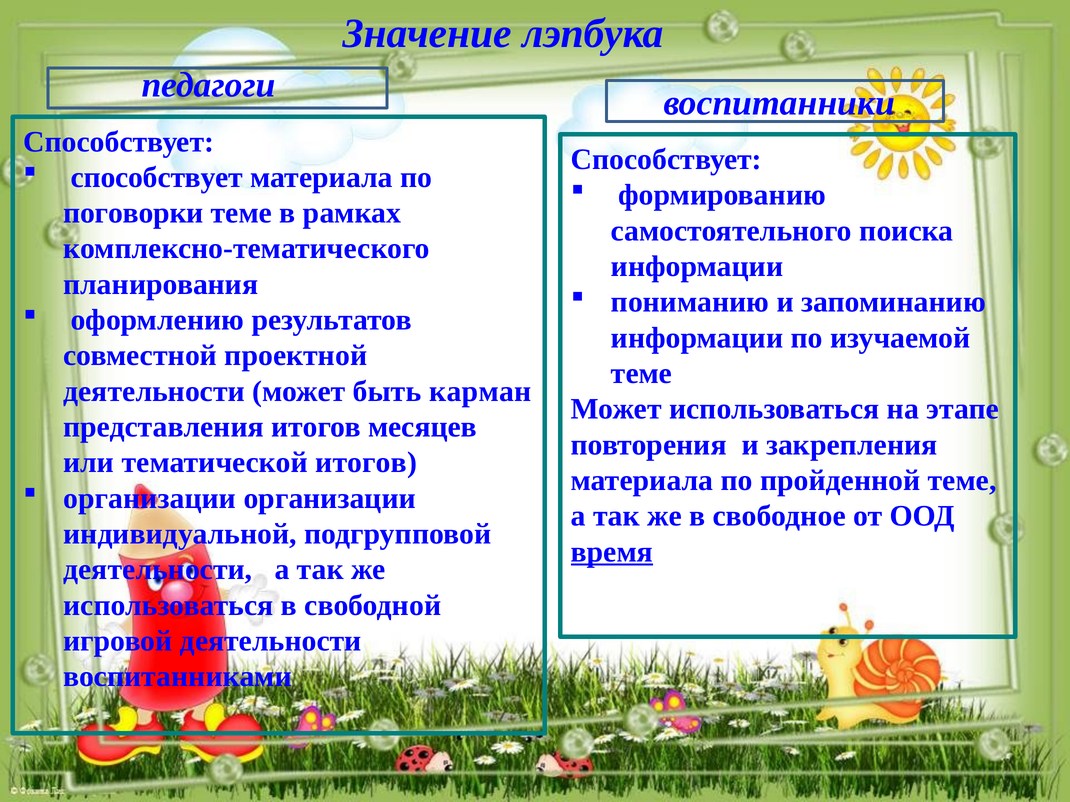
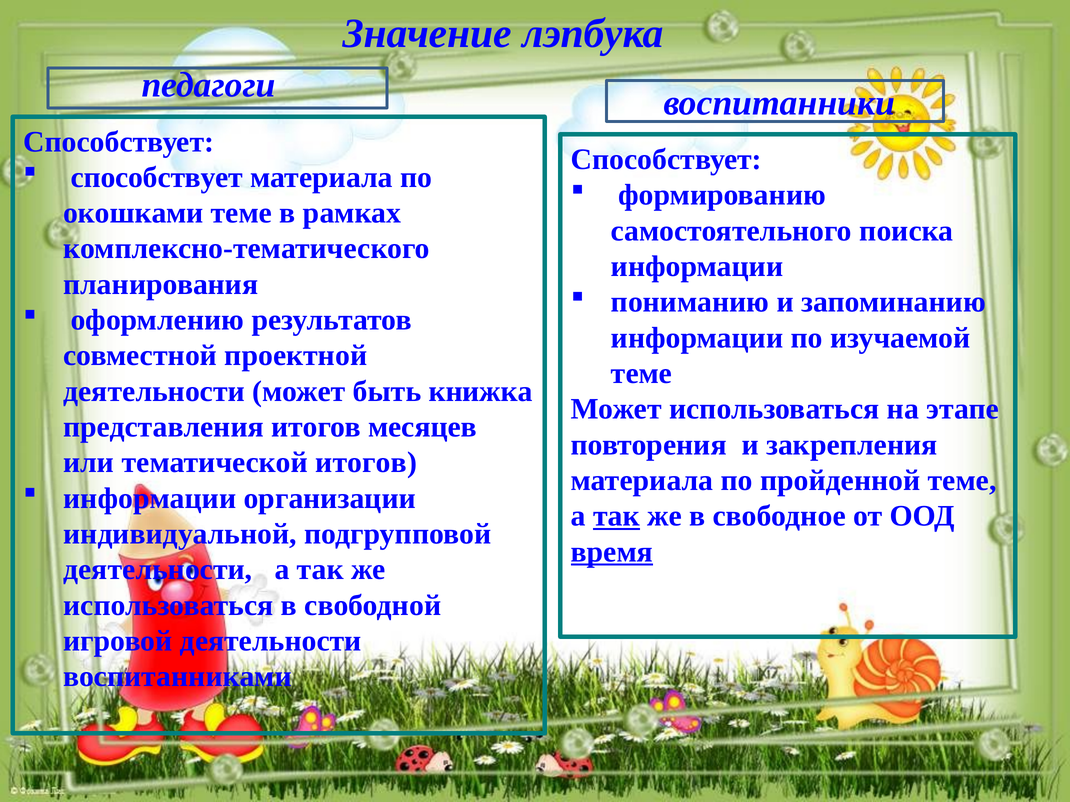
поговорки: поговорки -> окошками (133, 213)
карман: карман -> книжка (481, 392)
организации: организации -> информации (150, 499)
так underline: none -> present (616, 516)
